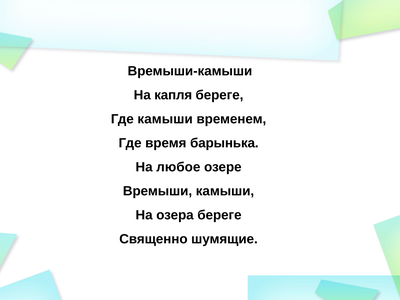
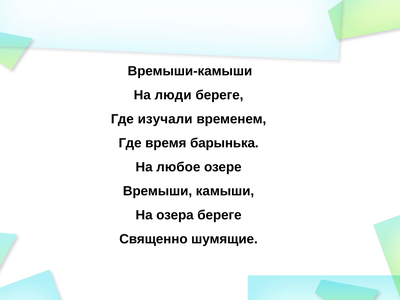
капля: капля -> люди (173, 95)
Где камыши: камыши -> изучали (165, 119)
